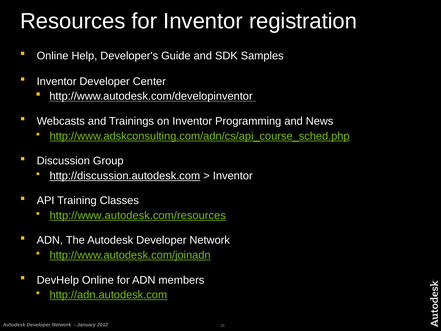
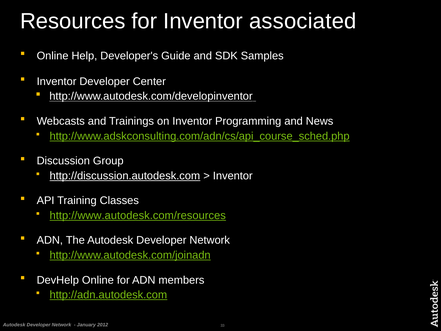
registration: registration -> associated (303, 21)
